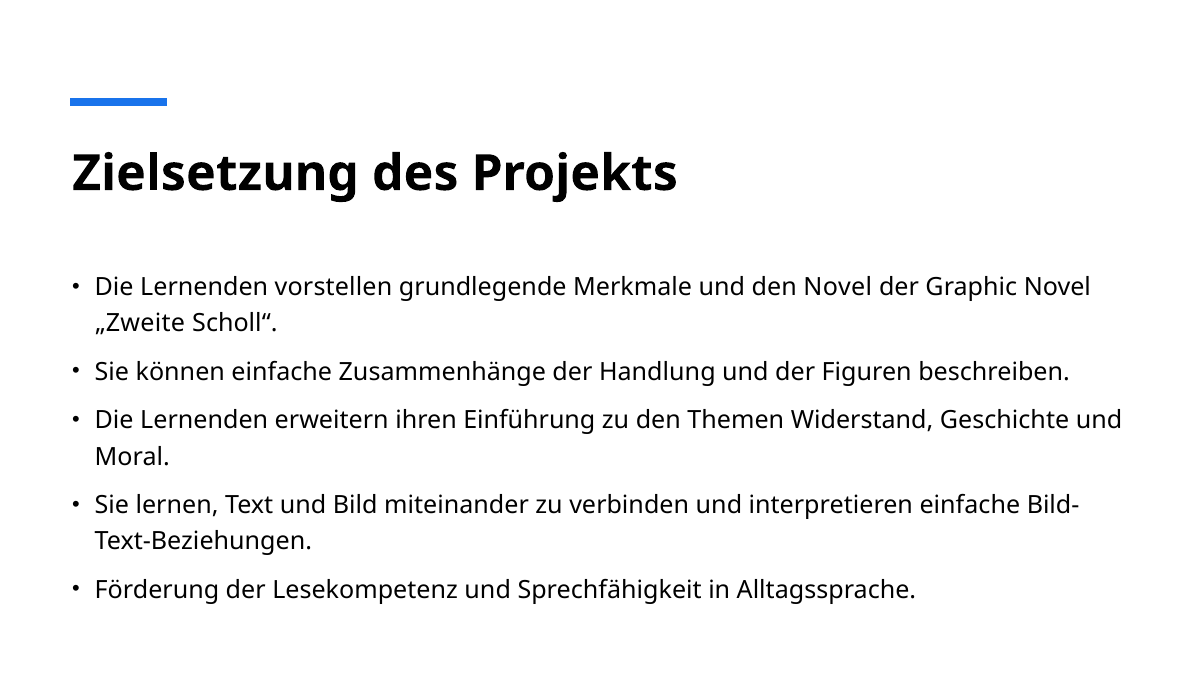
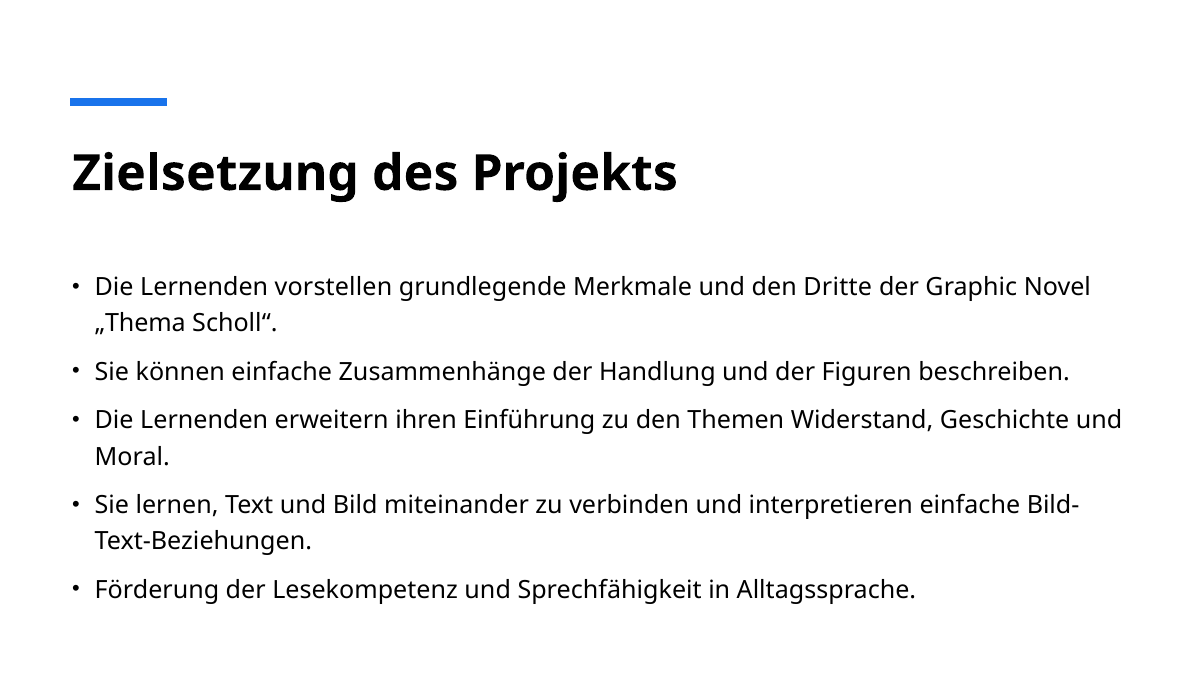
den Novel: Novel -> Dritte (838, 287)
„Zweite: „Zweite -> „Thema (140, 323)
